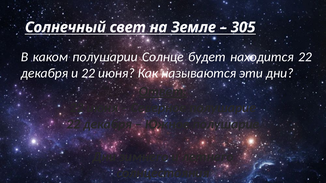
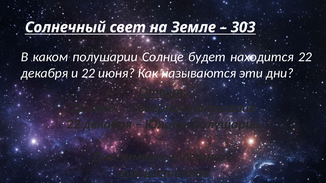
305: 305 -> 303 (243, 27)
